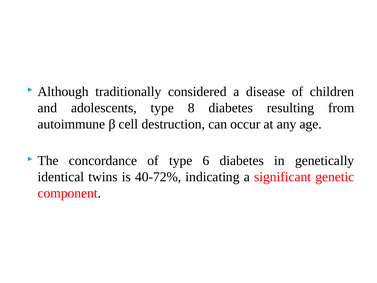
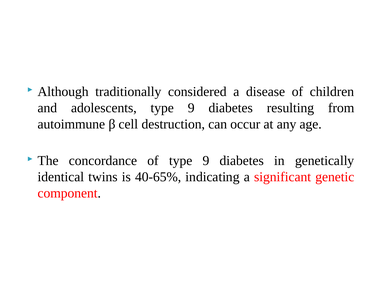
adolescents type 8: 8 -> 9 (191, 108)
of type 6: 6 -> 9 (206, 161)
40-72%: 40-72% -> 40-65% (158, 177)
